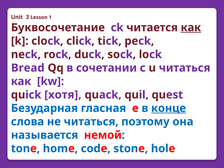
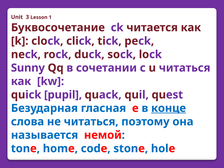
как underline: present -> none (191, 28)
Bread: Bread -> Sunny (28, 68)
хотя: хотя -> pupil (63, 95)
